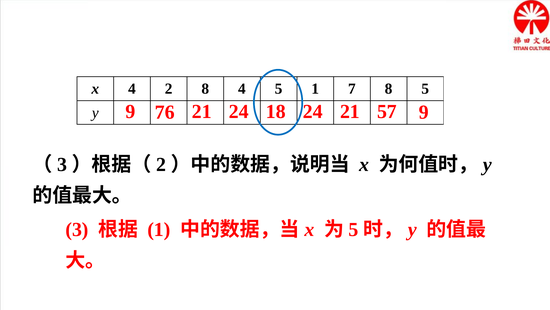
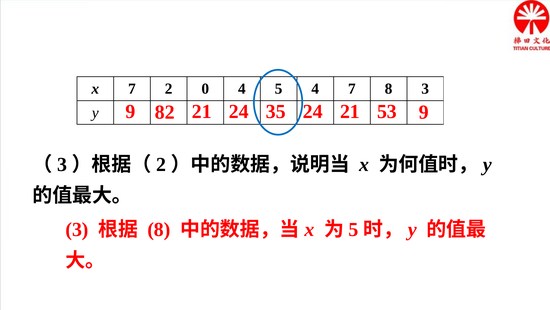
x 4: 4 -> 7 (132, 89)
2 8: 8 -> 0 (205, 89)
5 1: 1 -> 4 (315, 89)
8 5: 5 -> 3 (425, 89)
76: 76 -> 82 (165, 112)
18: 18 -> 35 (276, 111)
57: 57 -> 53 (387, 111)
1: 1 -> 8 (159, 229)
